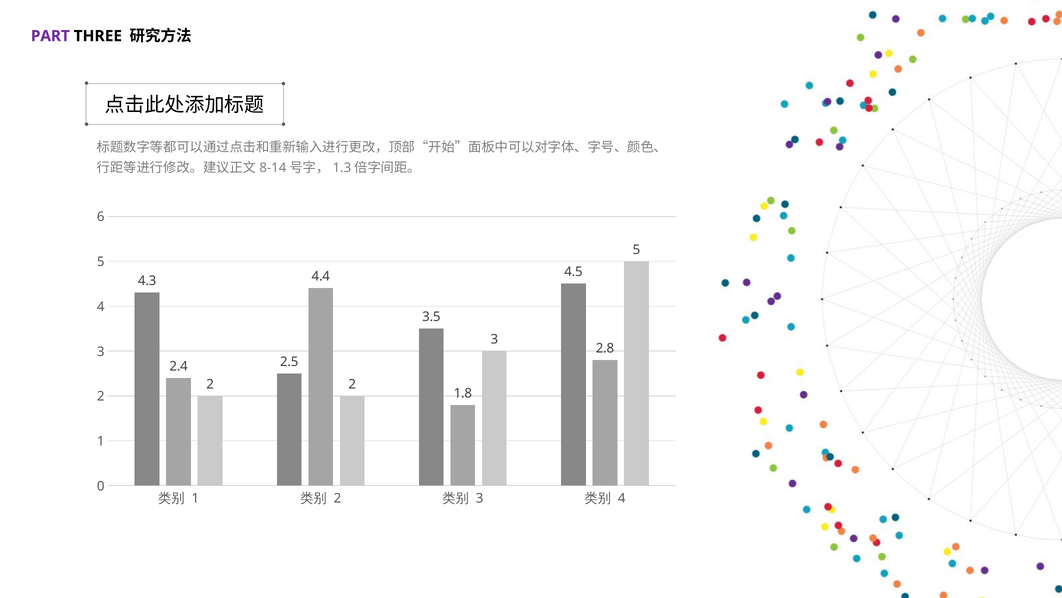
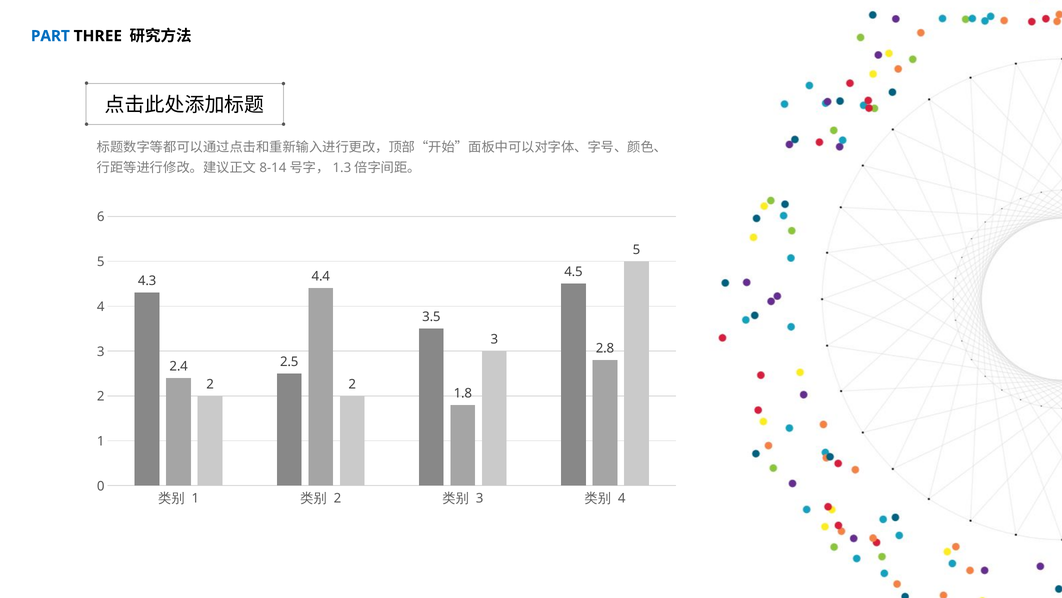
PART colour: purple -> blue (50, 36)
